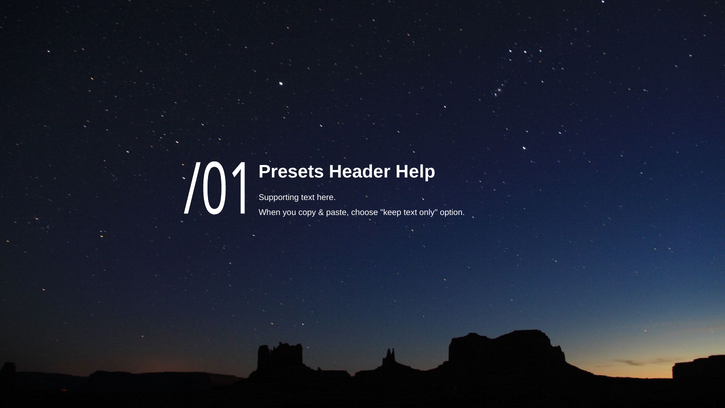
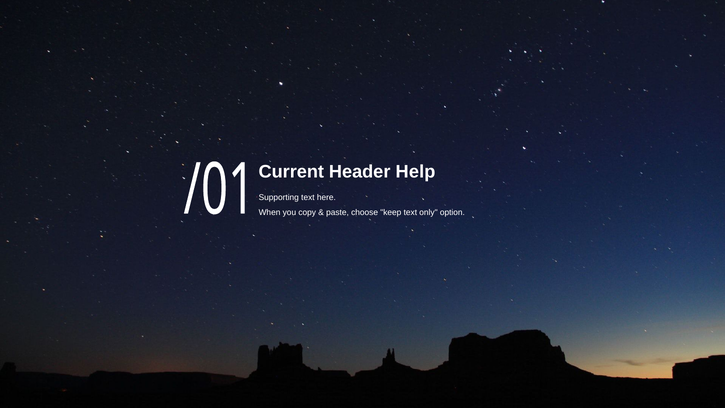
Presets: Presets -> Current (291, 171)
